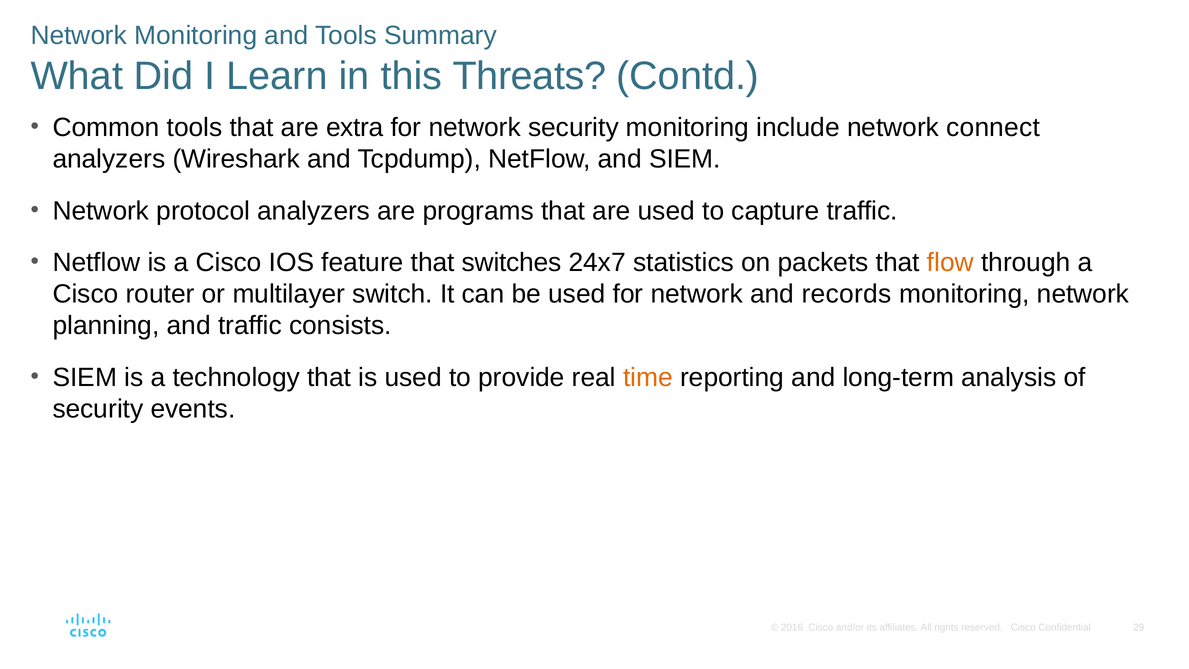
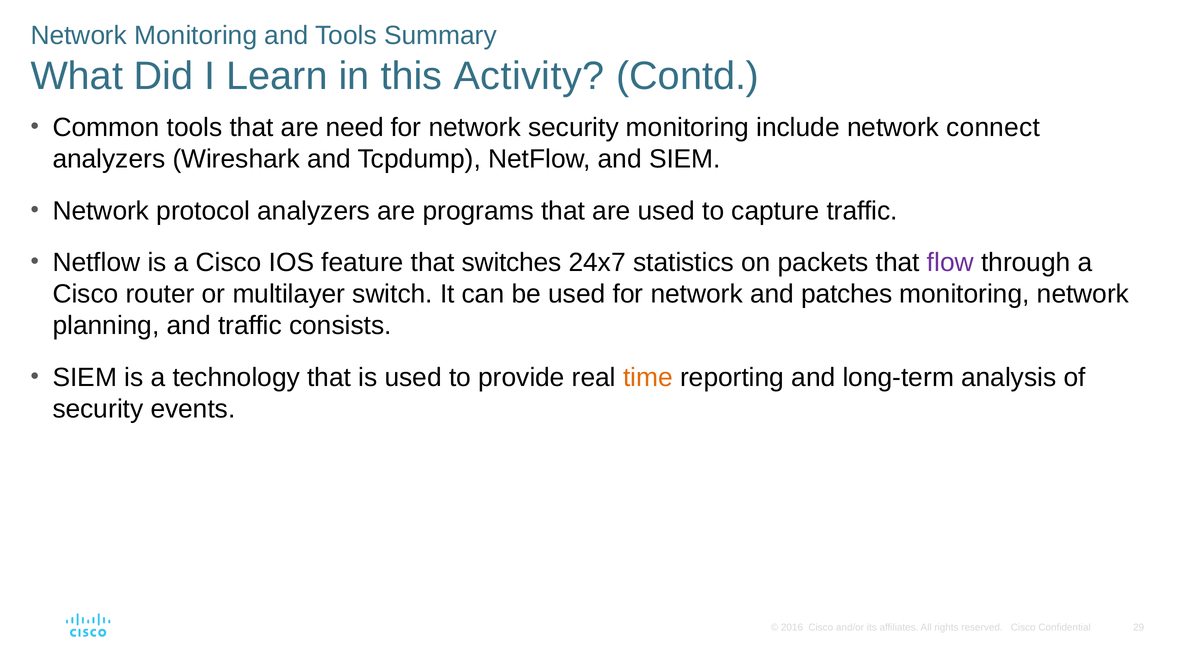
Threats: Threats -> Activity (529, 76)
extra: extra -> need (355, 128)
flow colour: orange -> purple (950, 262)
records: records -> patches (847, 294)
